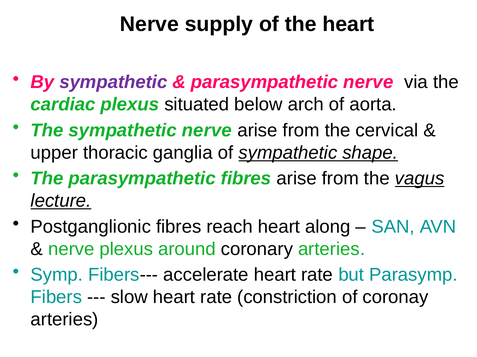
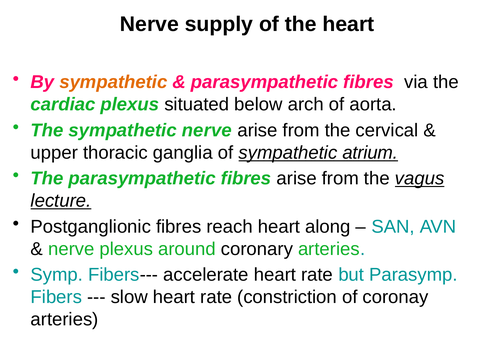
sympathetic colour: purple -> orange (113, 82)
nerve: nerve -> fibres (368, 82)
shape: shape -> atrium (370, 153)
